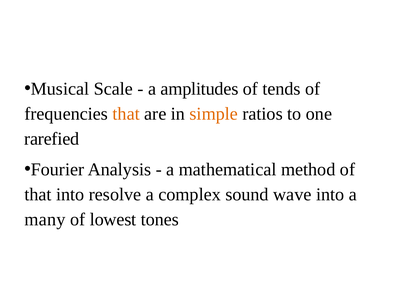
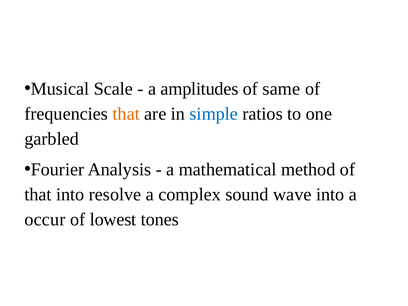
tends: tends -> same (281, 89)
simple colour: orange -> blue (214, 114)
rarefied: rarefied -> garbled (52, 139)
many: many -> occur (45, 220)
